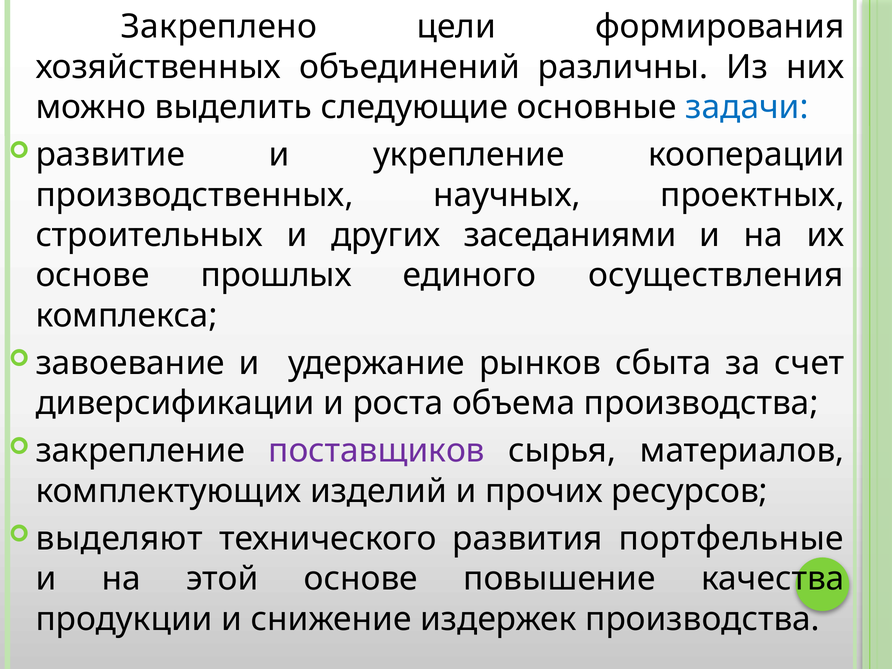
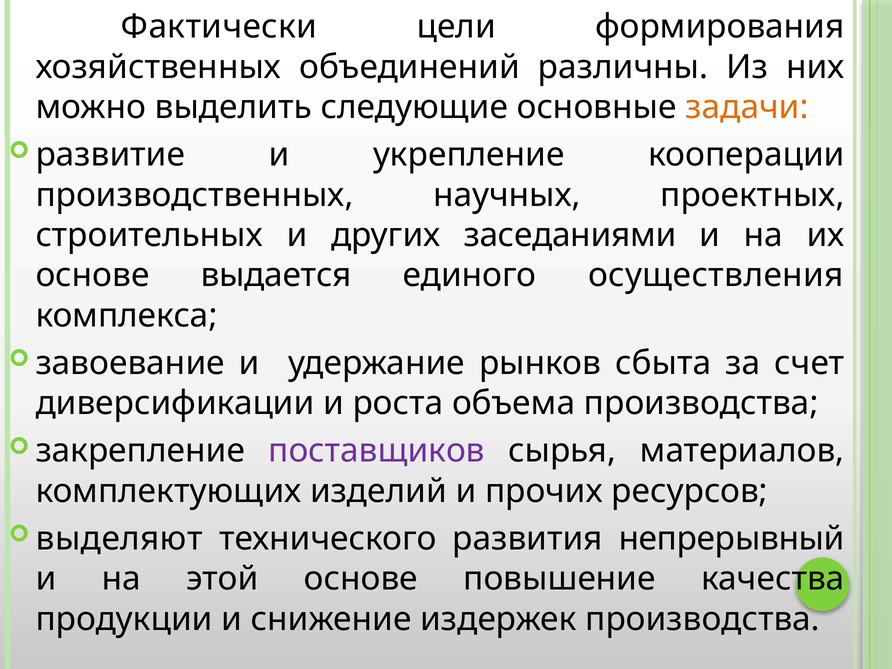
Закреплено: Закреплено -> Фактически (219, 27)
задачи colour: blue -> orange (747, 107)
прошлых: прошлых -> выдается (276, 275)
портфельные: портфельные -> непрерывный (732, 539)
